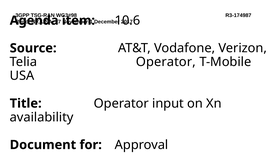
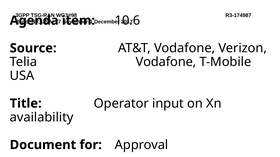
Telia Operator: Operator -> Vodafone (166, 62)
